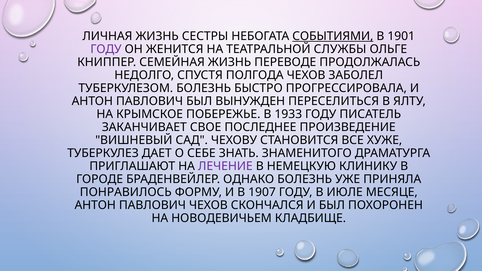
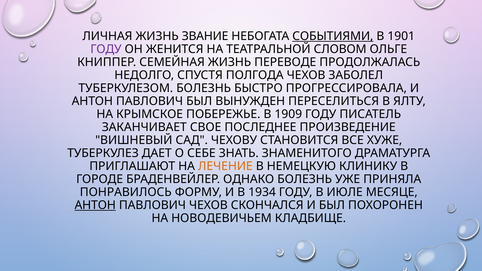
СЕСТРЫ: СЕСТРЫ -> ЗВАНИЕ (205, 36)
СЛУЖБЫ: СЛУЖБЫ -> СЛОВОМ (340, 49)
1933: 1933 -> 1909 (288, 114)
ЛЕЧЕНИЕ colour: purple -> orange (225, 166)
1907: 1907 -> 1934 (262, 192)
АНТОН underline: none -> present (95, 205)
